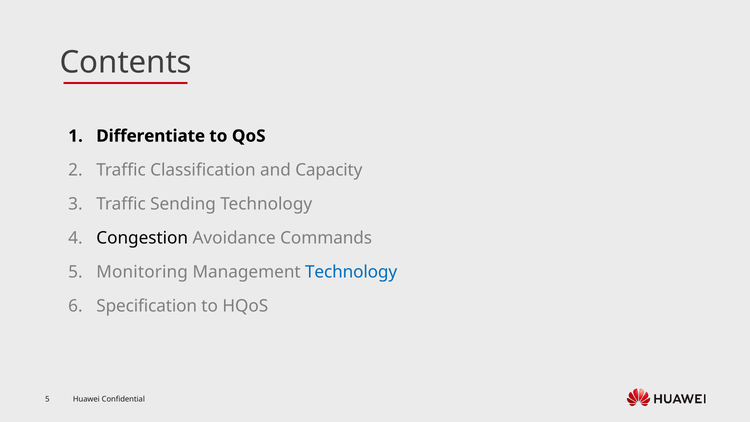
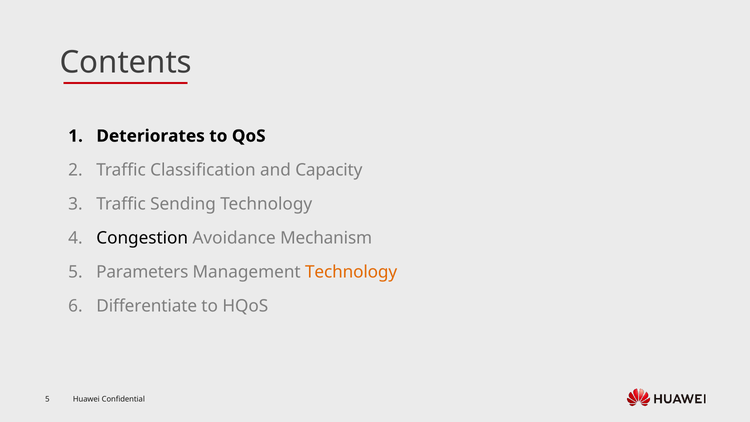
Differentiate: Differentiate -> Deteriorates (151, 136)
Commands: Commands -> Mechanism (326, 238)
Monitoring: Monitoring -> Parameters (142, 272)
Technology colour: blue -> orange (351, 272)
Specification: Specification -> Differentiate (147, 306)
